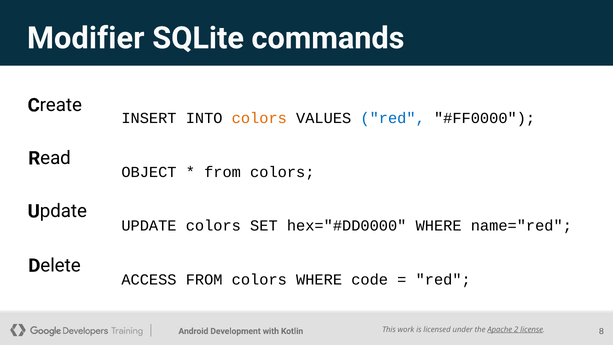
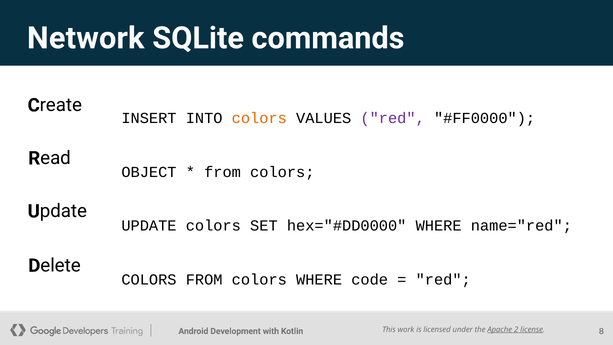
Modifier: Modifier -> Network (86, 38)
red colour: blue -> purple (393, 118)
ACCESS: ACCESS -> COLORS (149, 280)
